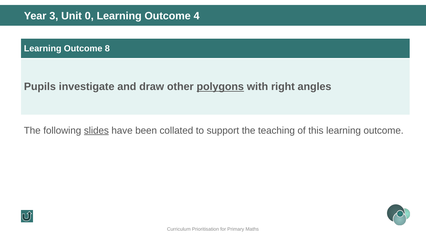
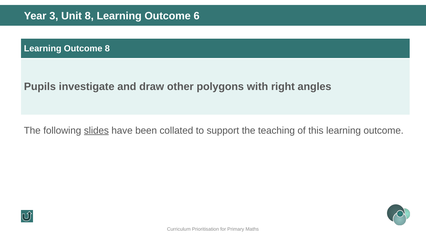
Unit 0: 0 -> 8 (89, 16)
4: 4 -> 6 (197, 16)
polygons underline: present -> none (220, 87)
